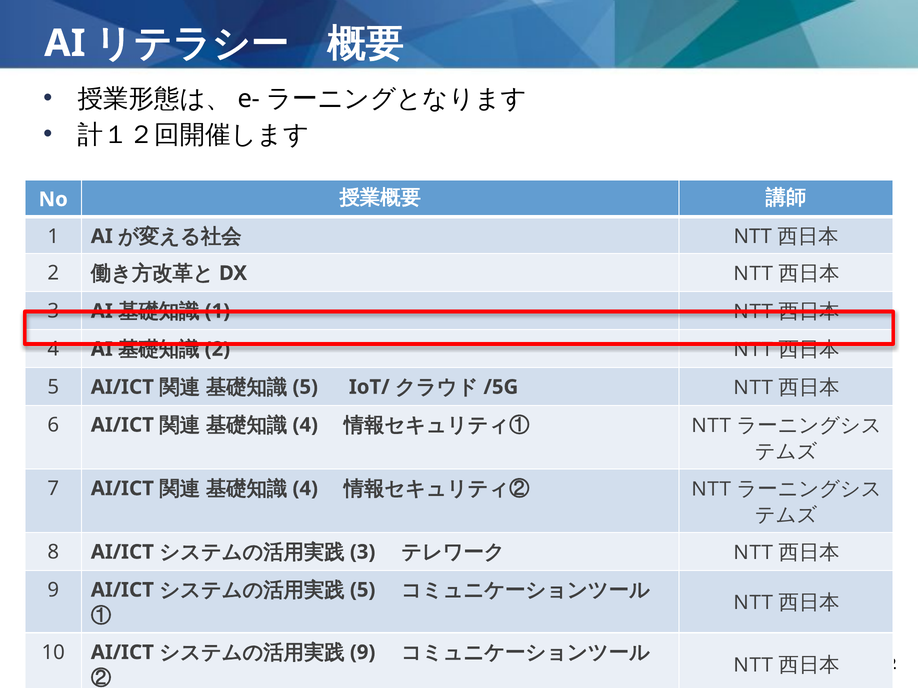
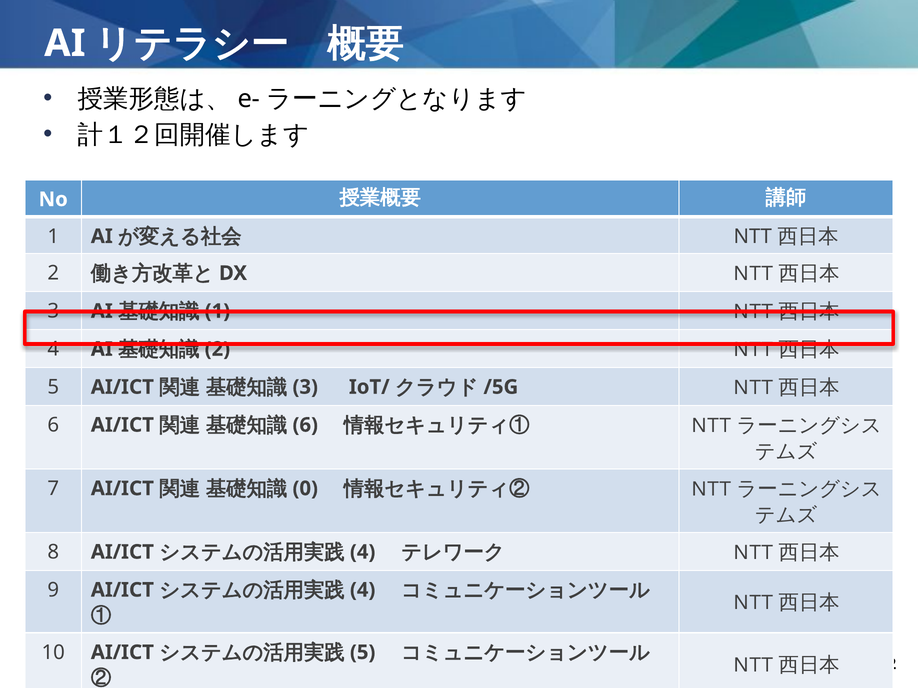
5: 5 -> 3 (305, 387)
4: 4 -> 6 (305, 425)
4: 4 -> 0 (305, 489)
3: 3 -> 4 (363, 552)
5: 5 -> 4 (363, 590)
9: 9 -> 5 (363, 653)
